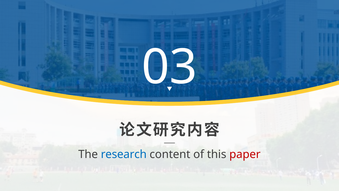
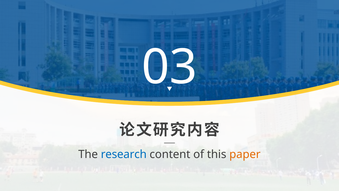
paper colour: red -> orange (245, 154)
